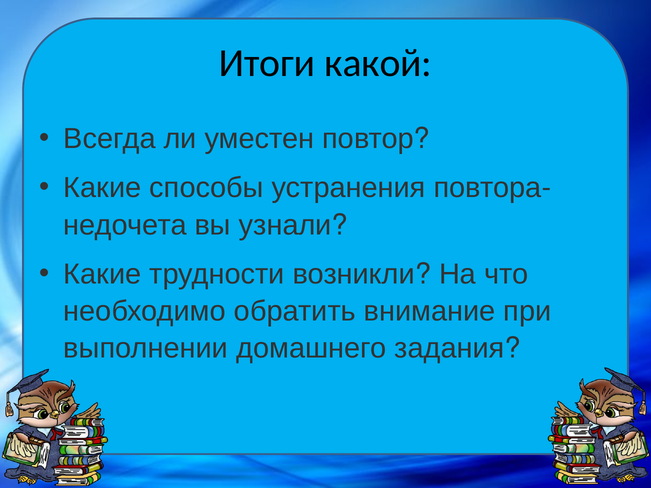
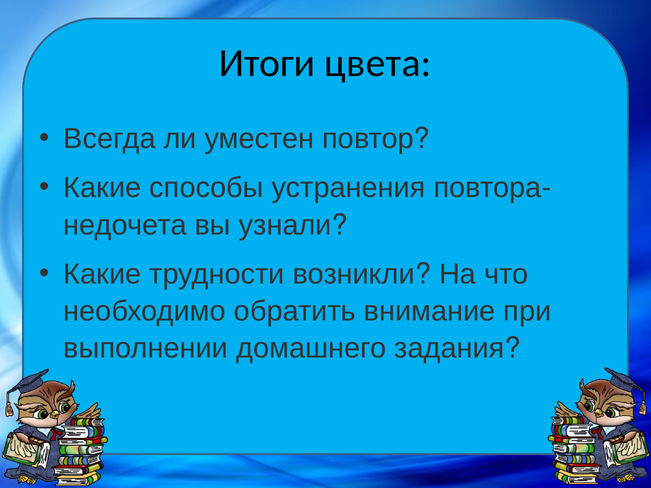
какой: какой -> цвета (378, 63)
